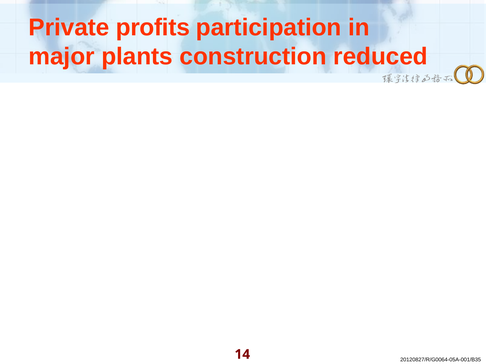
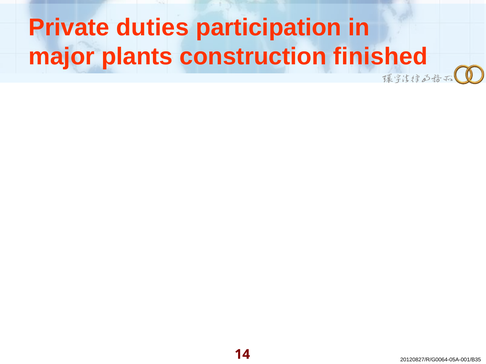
profits: profits -> duties (153, 28)
reduced: reduced -> finished (380, 57)
